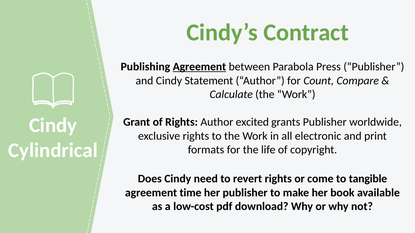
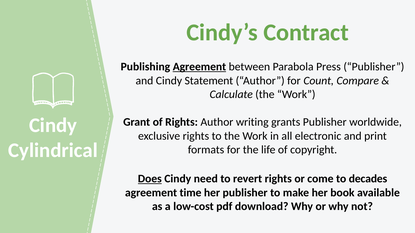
excited: excited -> writing (252, 122)
Does underline: none -> present (150, 179)
tangible: tangible -> decades (368, 179)
